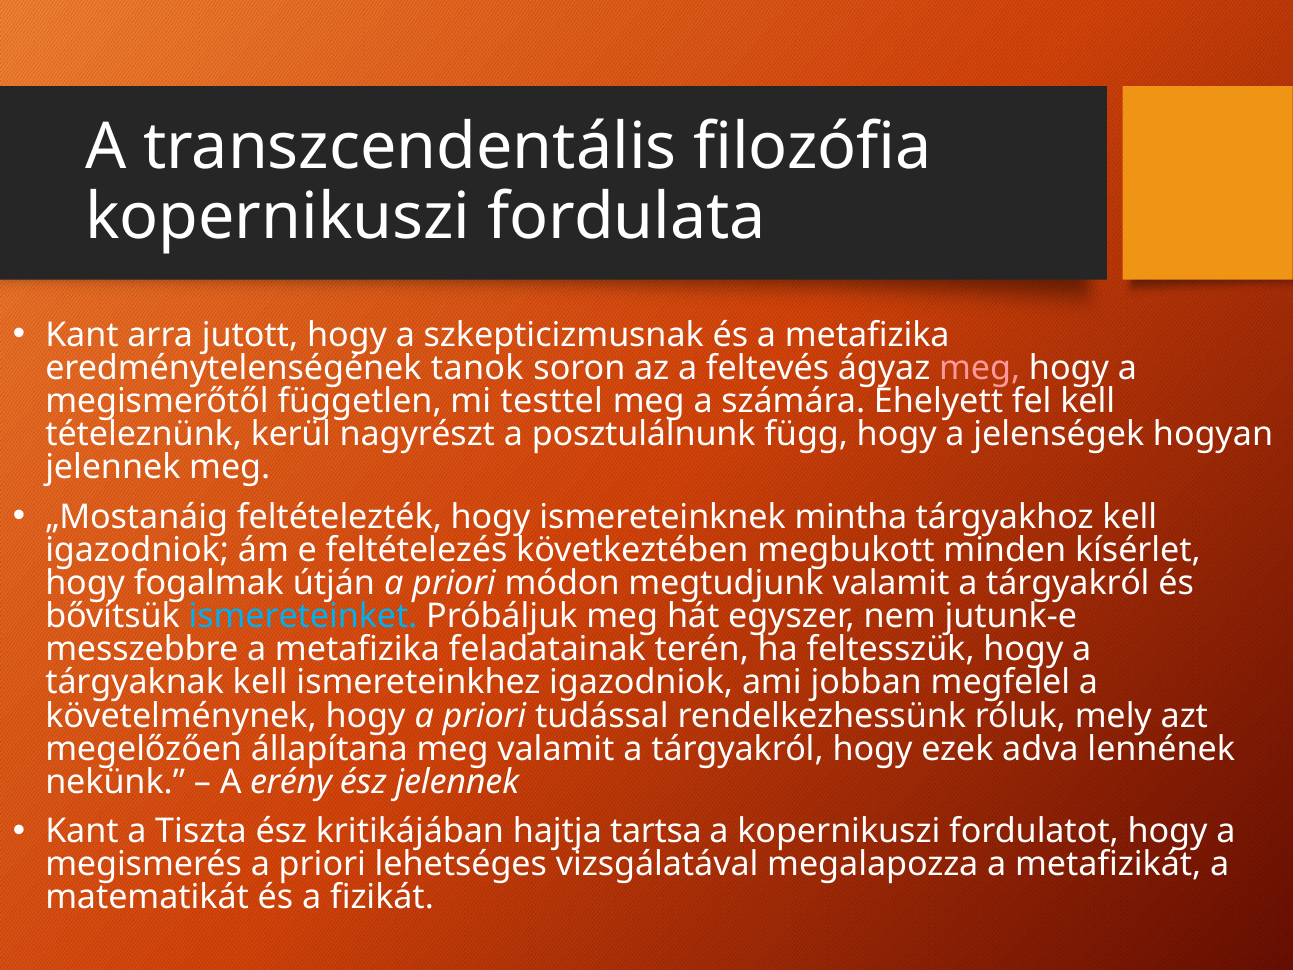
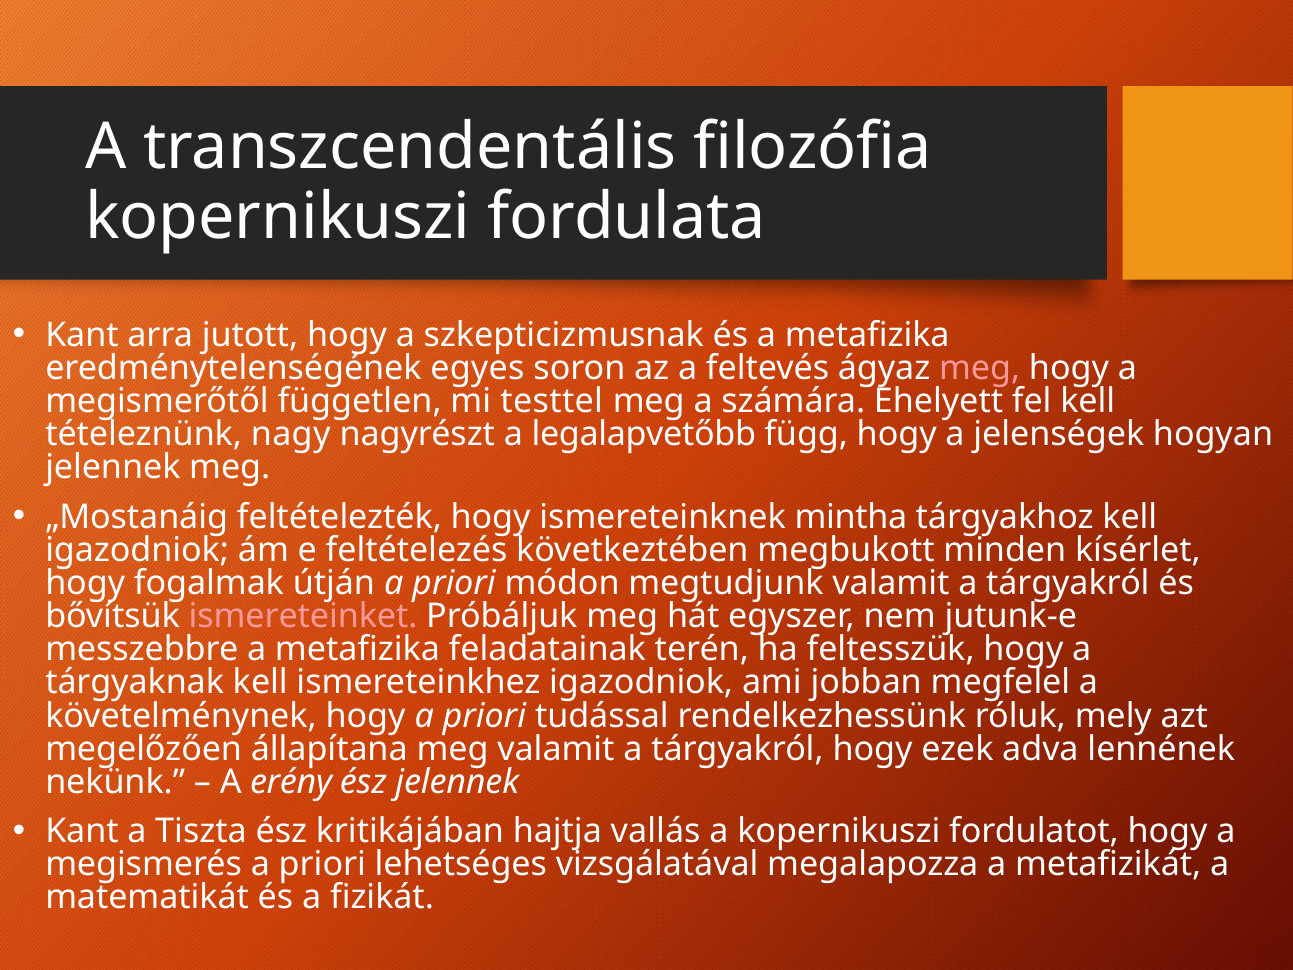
tanok: tanok -> egyes (477, 368)
kerül: kerül -> nagy (291, 434)
posztulálnunk: posztulálnunk -> legalapvetőbb (644, 434)
ismereteinket colour: light blue -> pink (303, 616)
tartsa: tartsa -> vallás (656, 831)
